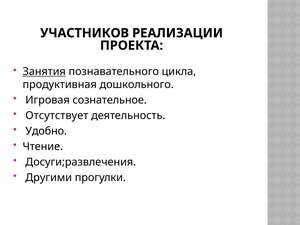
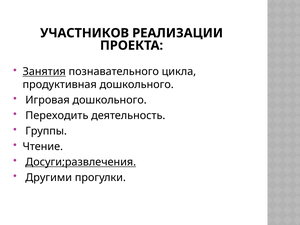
Игровая сознательное: сознательное -> дошкольного (110, 100)
Отсутствует: Отсутствует -> Переходить (57, 116)
Удобно: Удобно -> Группы (46, 131)
Досуги;развлечения underline: none -> present (81, 162)
